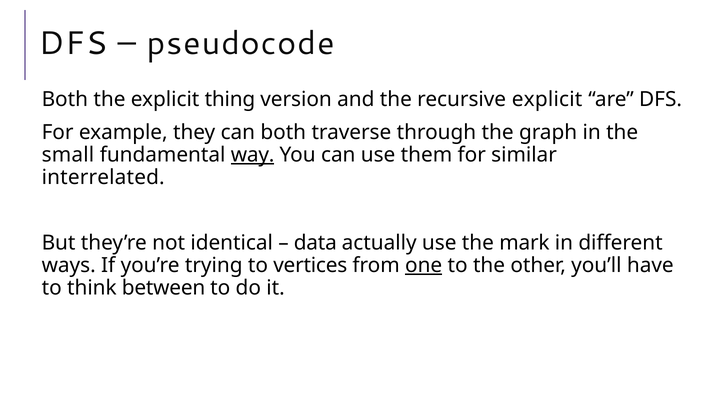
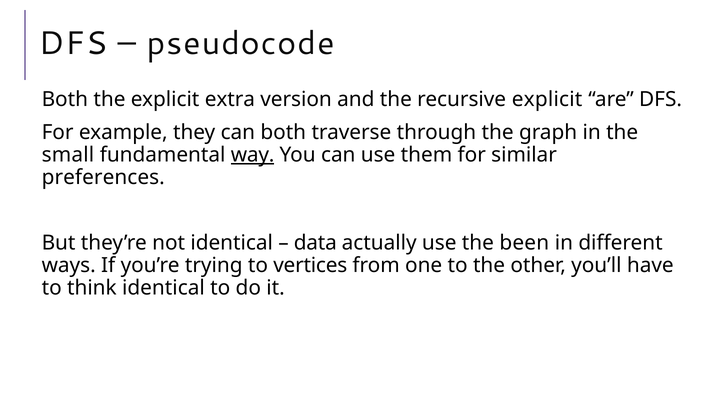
thing: thing -> extra (230, 99)
interrelated: interrelated -> preferences (103, 177)
mark: mark -> been (524, 243)
one underline: present -> none (424, 265)
think between: between -> identical (163, 288)
